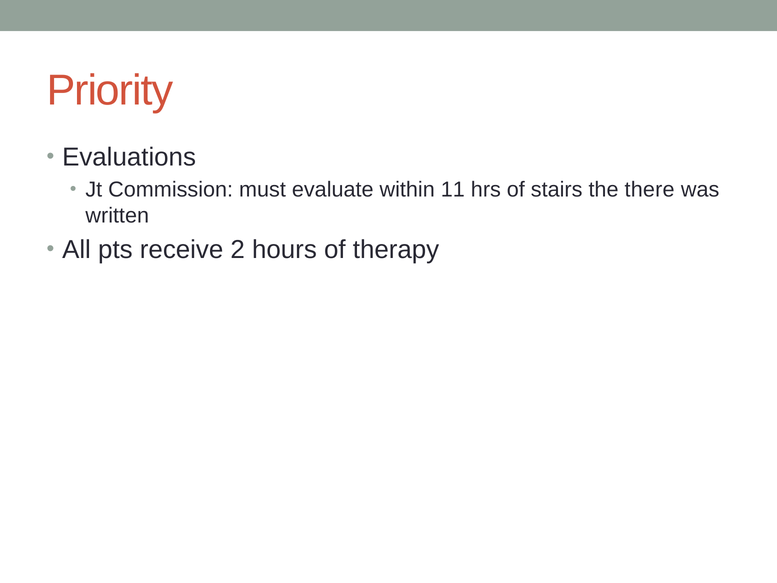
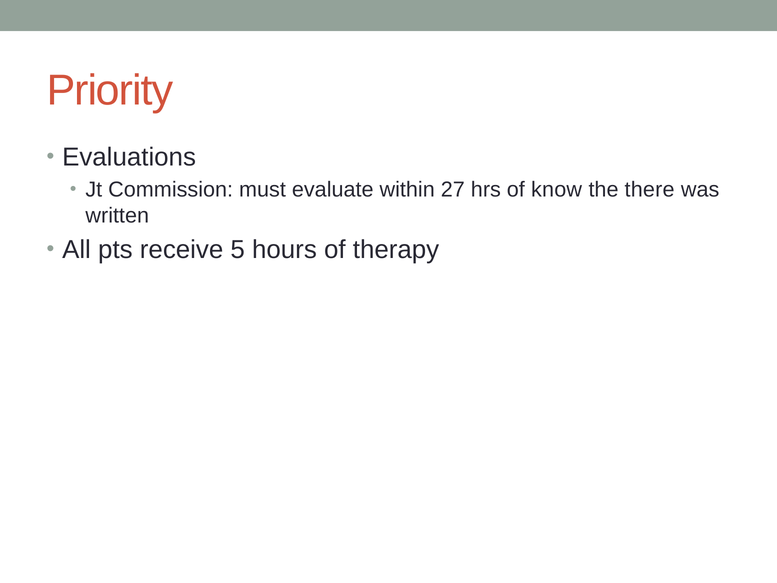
11: 11 -> 27 (453, 190)
stairs: stairs -> know (557, 190)
2: 2 -> 5 (238, 250)
